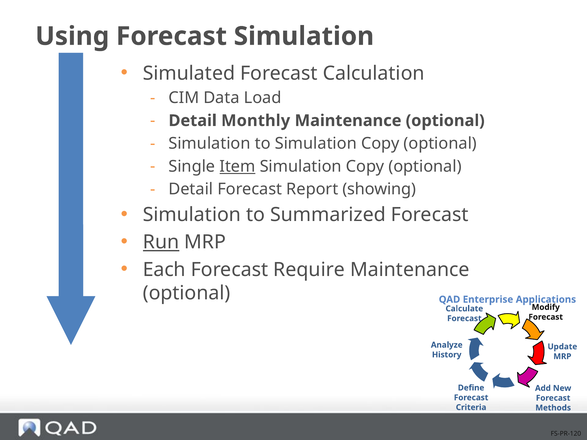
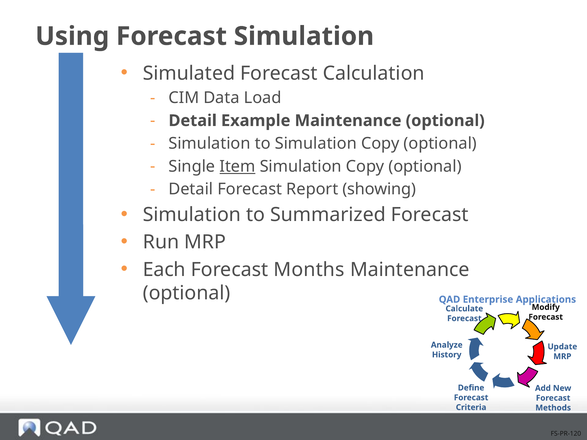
Monthly: Monthly -> Example (256, 121)
Run underline: present -> none (161, 242)
Require: Require -> Months (309, 270)
